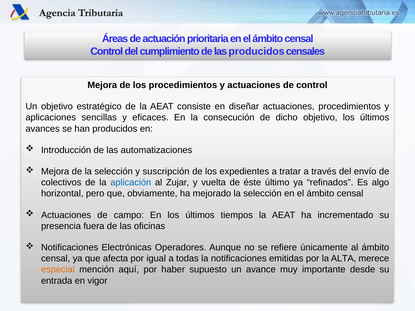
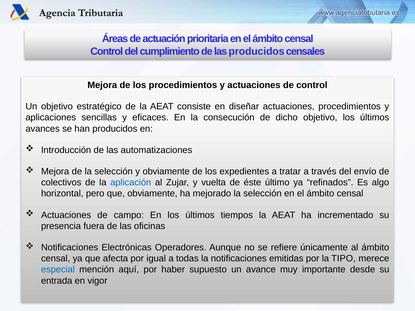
y suscripción: suscripción -> obviamente (166, 172)
ALTA: ALTA -> TIPO (343, 259)
especial colour: orange -> blue (58, 270)
